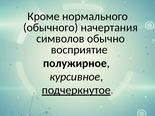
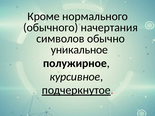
восприятие: восприятие -> уникальное (79, 50)
